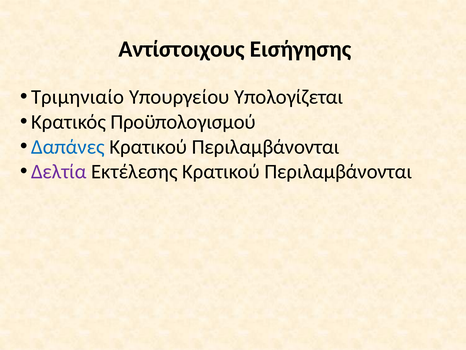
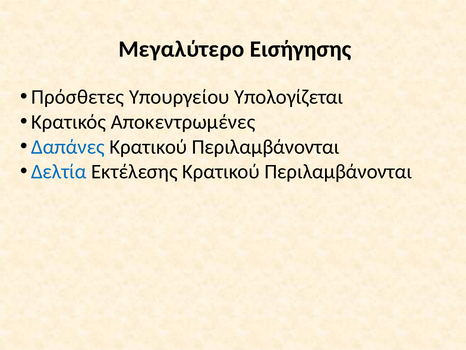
Αντίστοιχους: Αντίστοιχους -> Μεγαλύτερο (181, 49)
Τριμηνιαίο: Τριμηνιαίο -> Πρόσθετες (78, 97)
Προϋπολογισμού: Προϋπολογισμού -> Αποκεντρωμένες (183, 122)
Δελτία colour: purple -> blue (59, 172)
